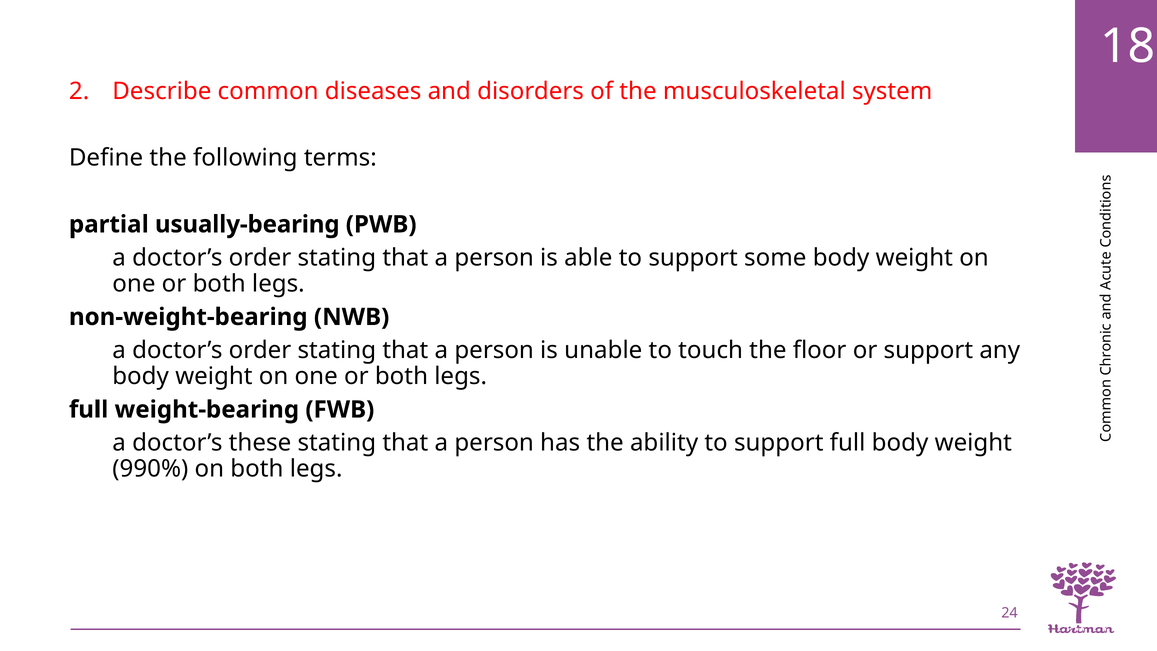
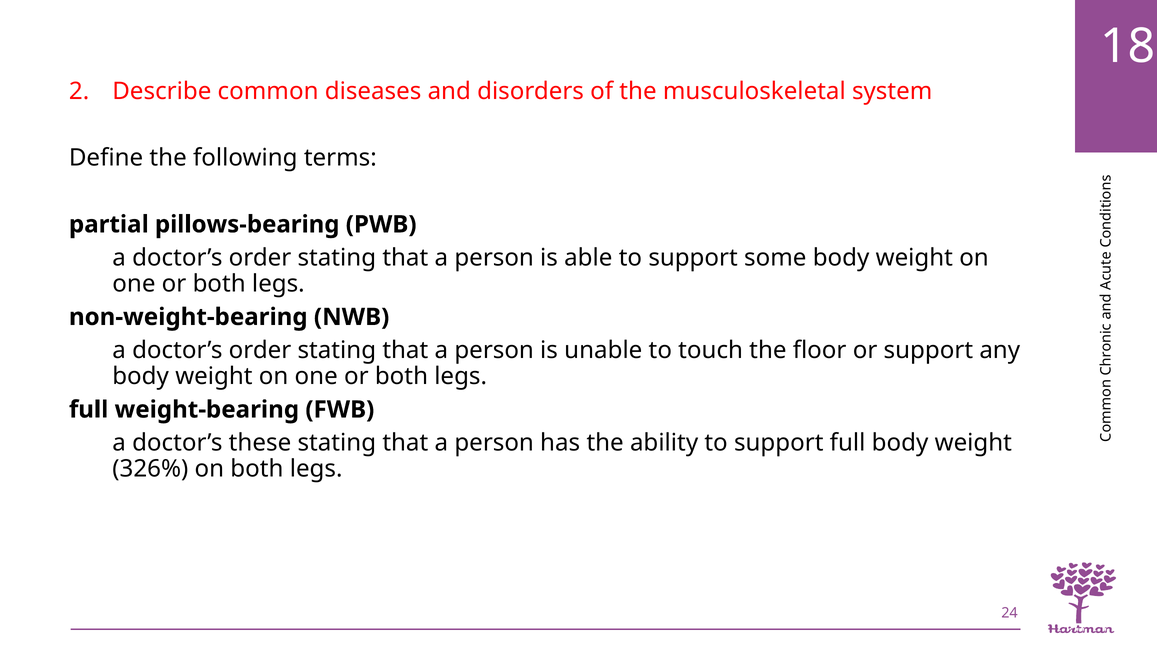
usually-bearing: usually-bearing -> pillows-bearing (247, 224)
990%: 990% -> 326% (150, 469)
